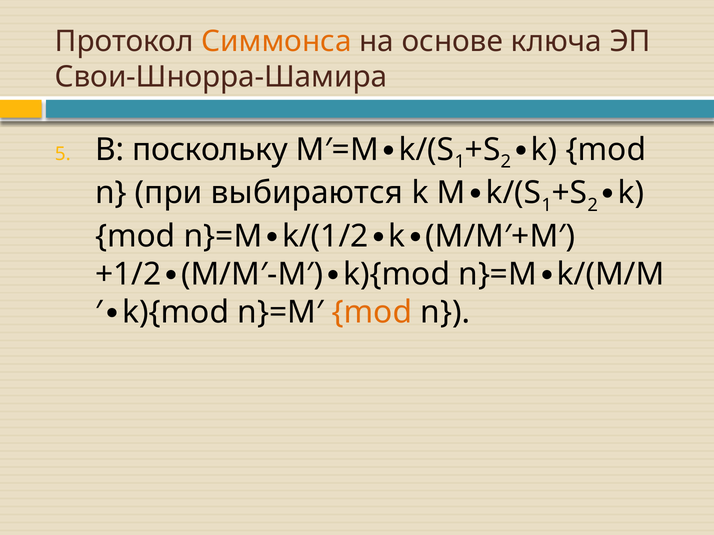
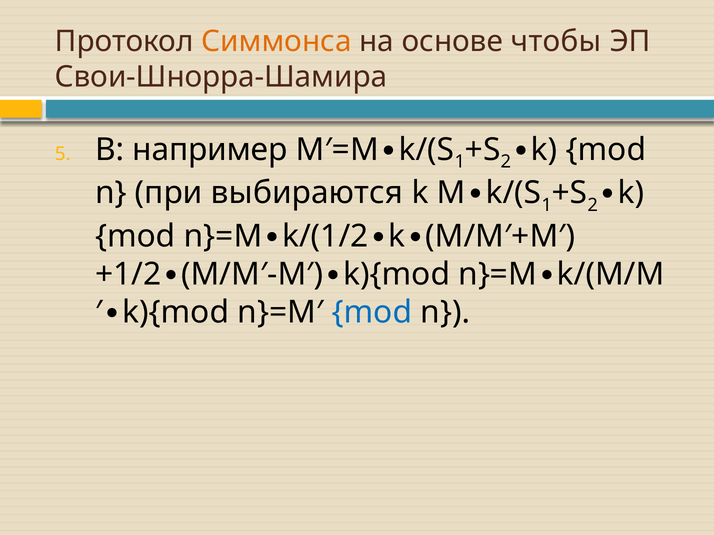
ключа: ключа -> чтобы (556, 41)
поскольку: поскольку -> например (210, 150)
mod colour: orange -> blue (372, 313)
